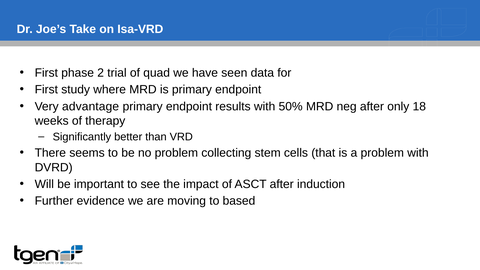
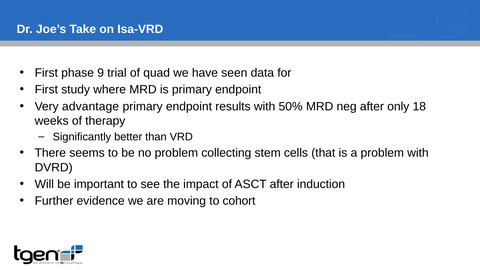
2: 2 -> 9 (101, 73)
based: based -> cohort (239, 201)
